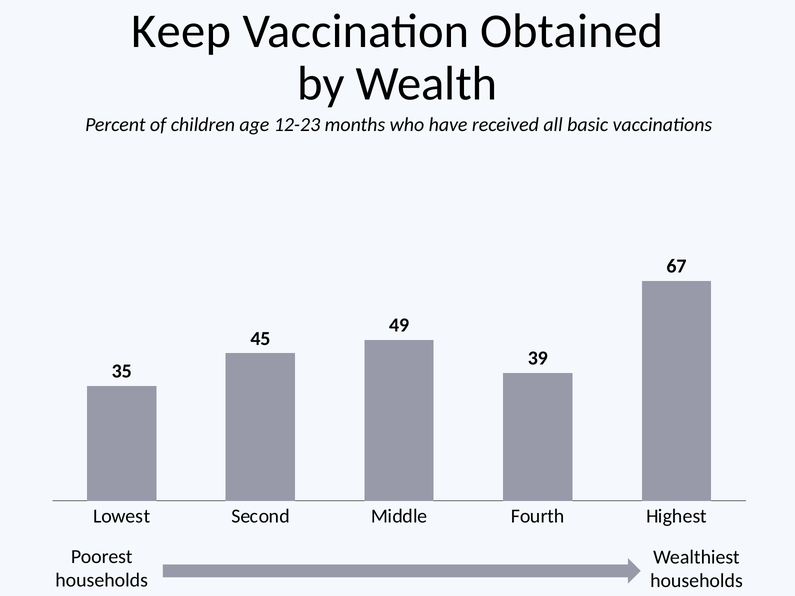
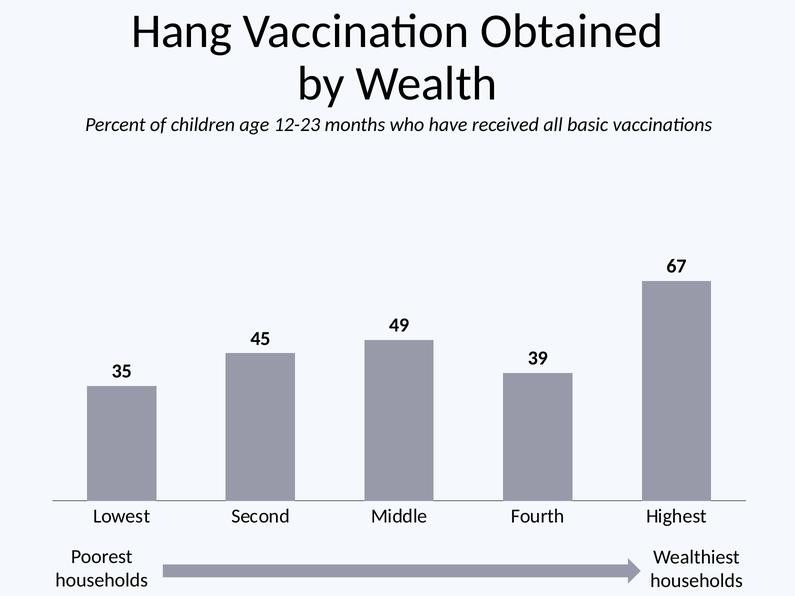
Keep: Keep -> Hang (182, 31)
